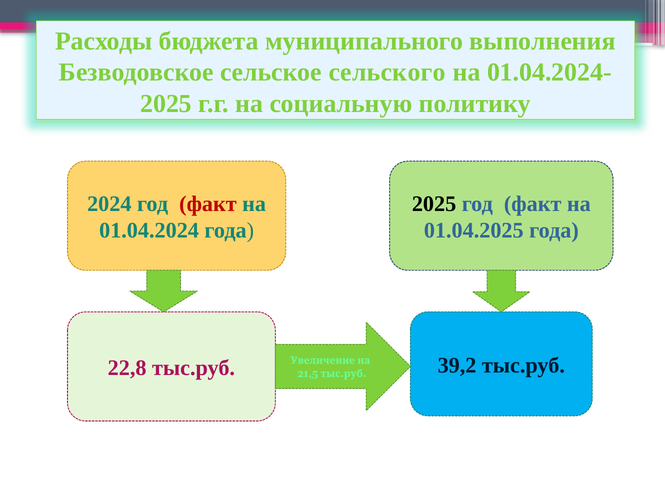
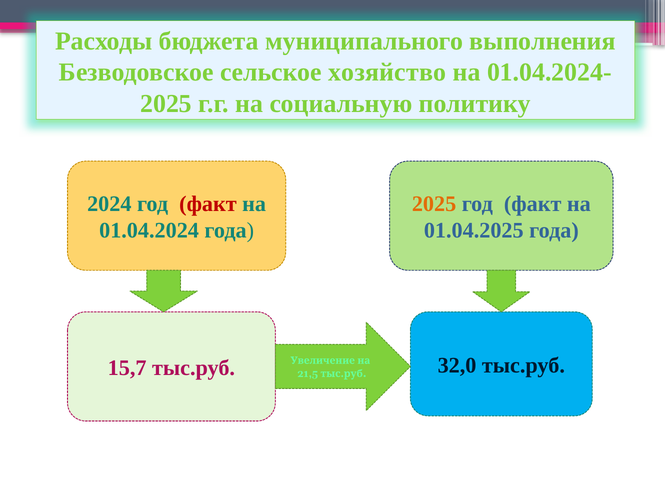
сельского: сельского -> хозяйство (387, 72)
2025 colour: black -> orange (434, 204)
22,8: 22,8 -> 15,7 (127, 368)
39,2: 39,2 -> 32,0 (457, 365)
